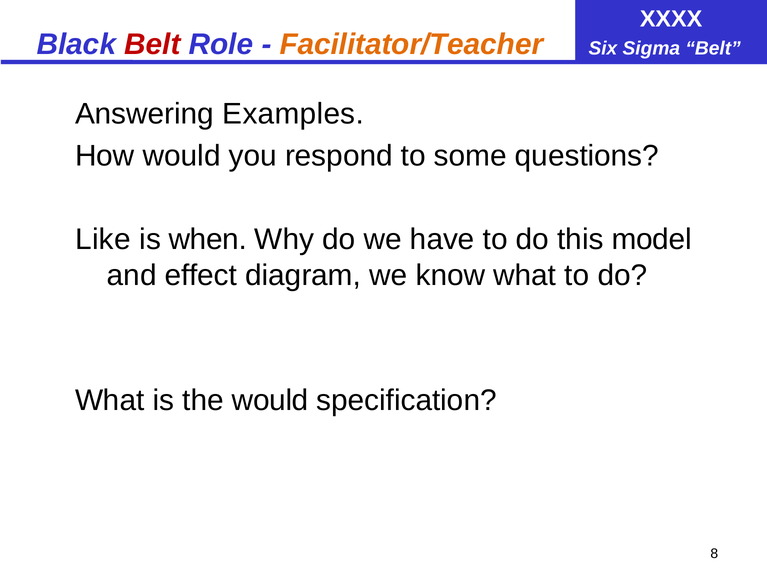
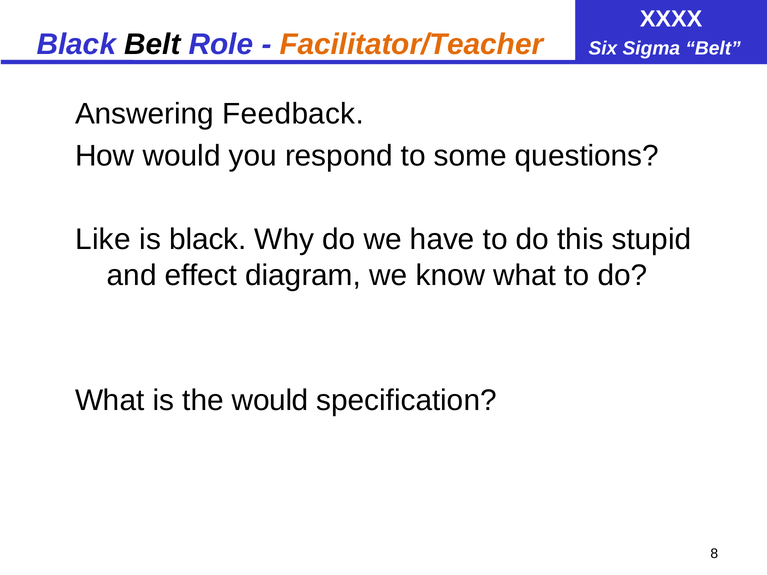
Belt colour: red -> black (152, 44)
Examples: Examples -> Feedback (293, 114)
is when: when -> black (208, 239)
model: model -> stupid (651, 239)
